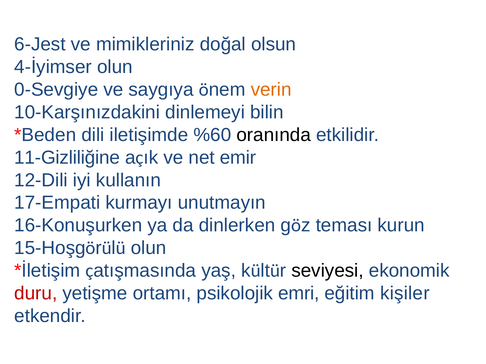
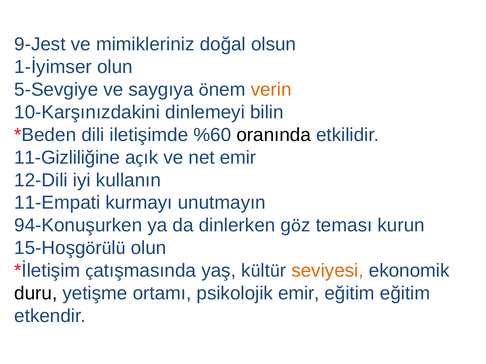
6-Jest: 6-Jest -> 9-Jest (40, 44)
4-İyimser: 4-İyimser -> 1-İyimser (53, 67)
0-Sevgiye: 0-Sevgiye -> 5-Sevgiye (56, 90)
17-Empati: 17-Empati -> 11-Empati (57, 203)
16-Konuşurken: 16-Konuşurken -> 94-Konuşurken (78, 226)
seviyesi colour: black -> orange (328, 271)
duru colour: red -> black (36, 294)
psikolojik emri: emri -> emir (299, 294)
eğitim kişiler: kişiler -> eğitim (405, 294)
